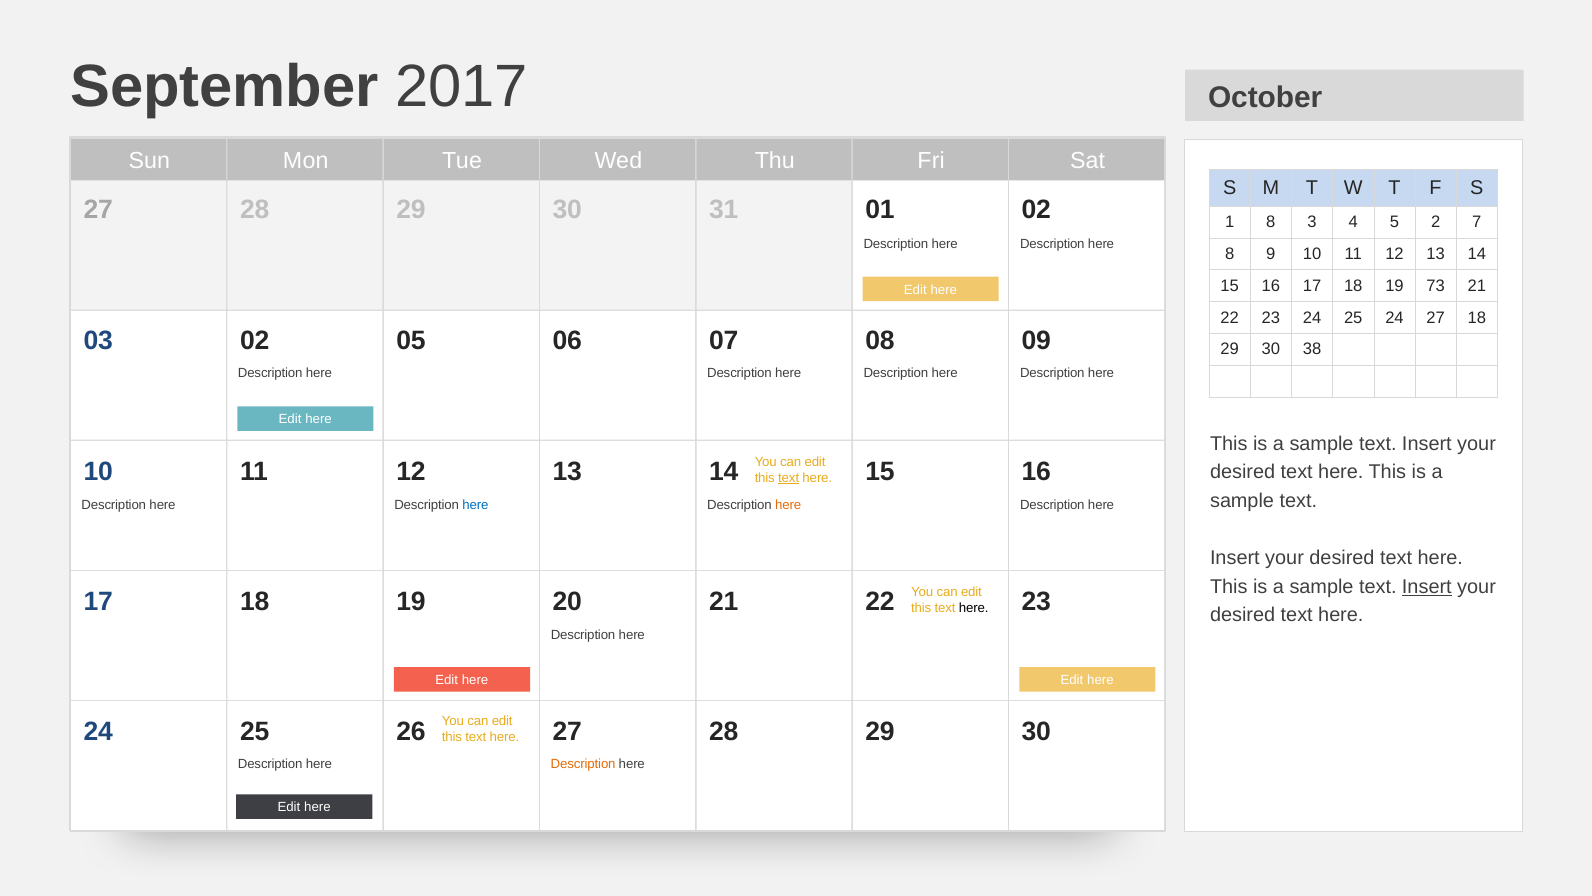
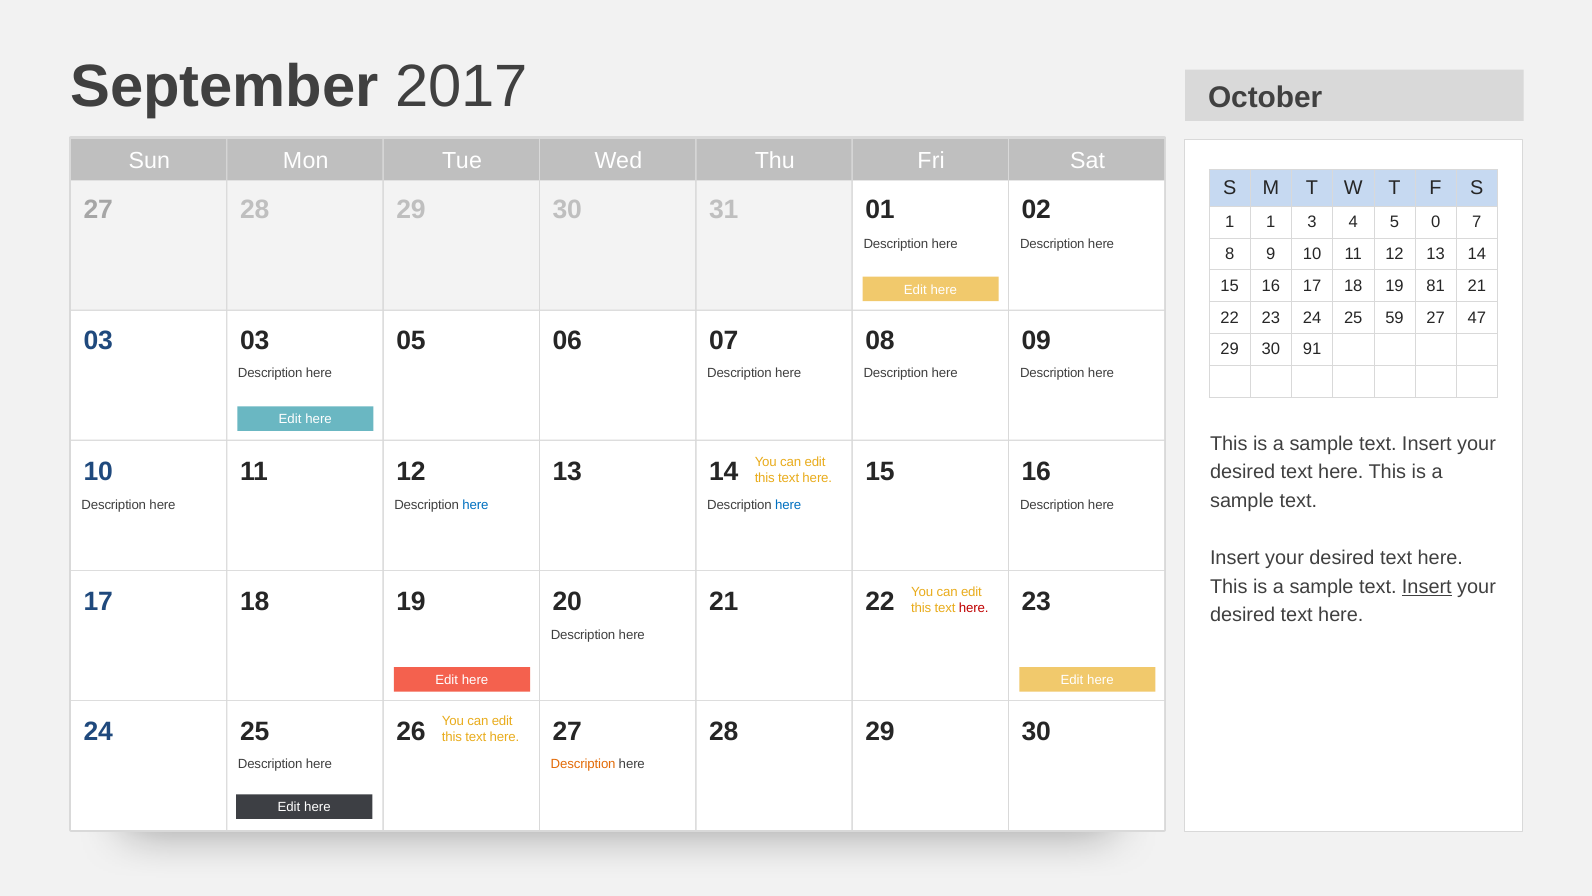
1 8: 8 -> 1 (1271, 222)
2: 2 -> 0 (1436, 222)
73: 73 -> 81 (1436, 286)
25 24: 24 -> 59 (1394, 317)
27 18: 18 -> 47 (1477, 317)
03 02: 02 -> 03 (255, 340)
38: 38 -> 91 (1312, 349)
text underline: present -> none (789, 478)
here colour: orange -> blue (788, 505)
here colour: black -> red (974, 608)
